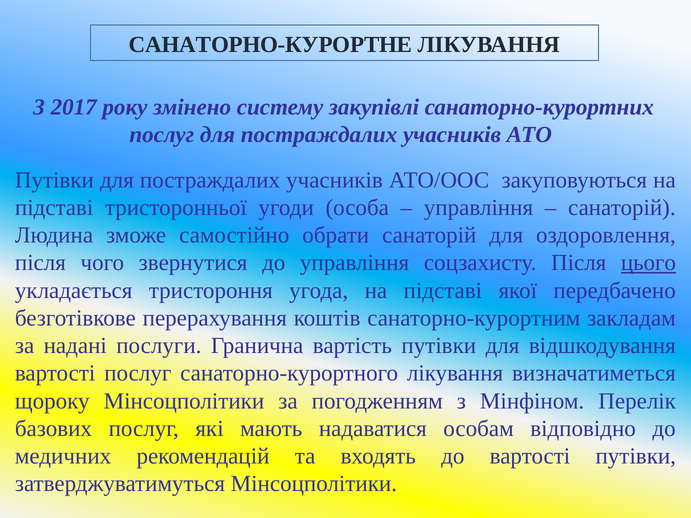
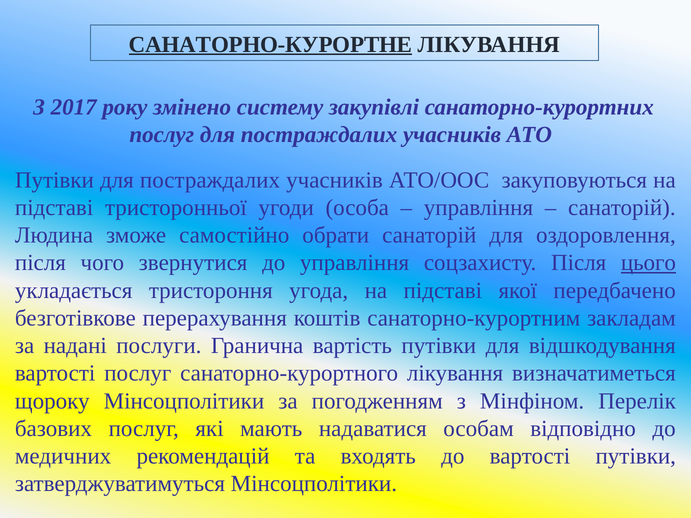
САНАТОРНО-КУРОРТНЕ underline: none -> present (271, 45)
